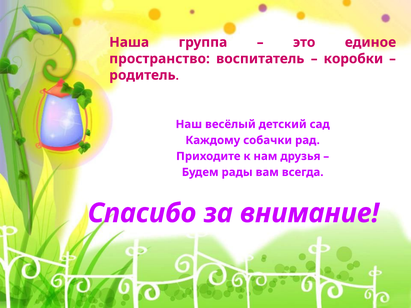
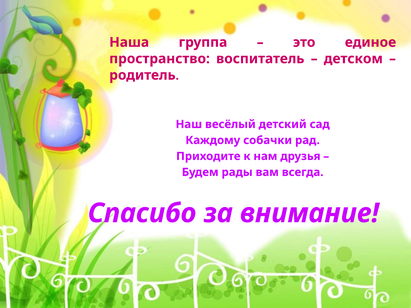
коробки: коробки -> детском (353, 59)
